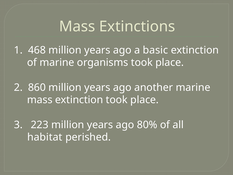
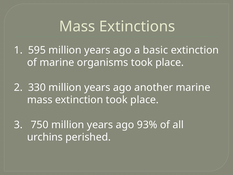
468: 468 -> 595 (37, 50)
860: 860 -> 330 (37, 87)
223: 223 -> 750 (40, 125)
80%: 80% -> 93% (147, 125)
habitat: habitat -> urchins (45, 137)
